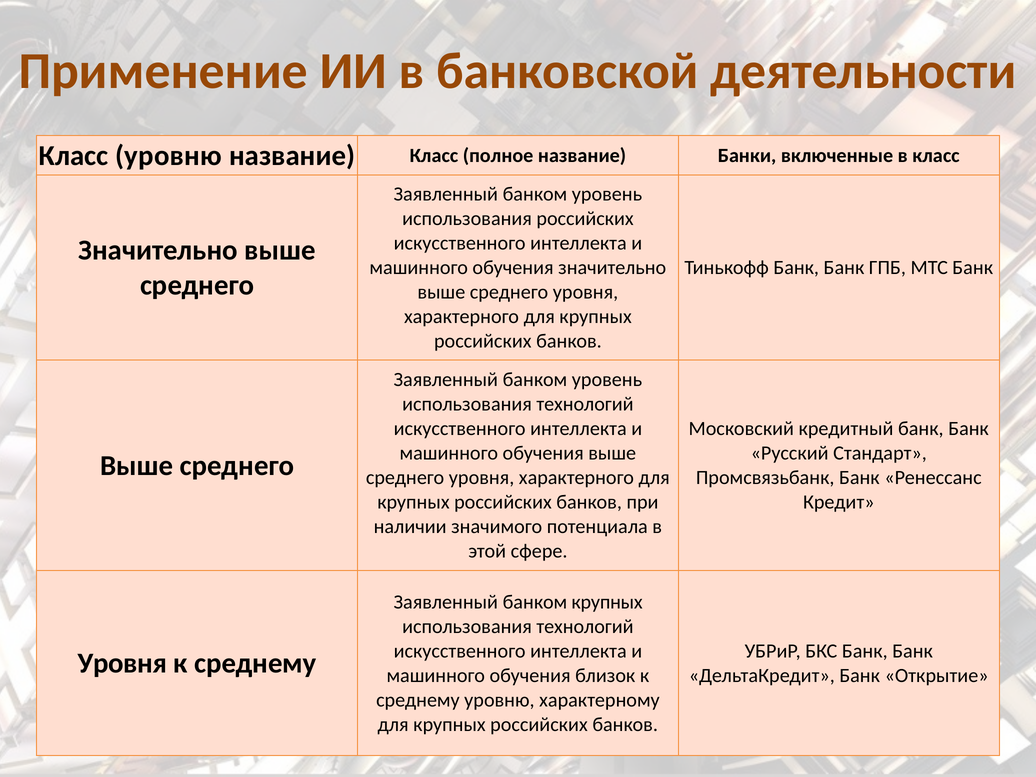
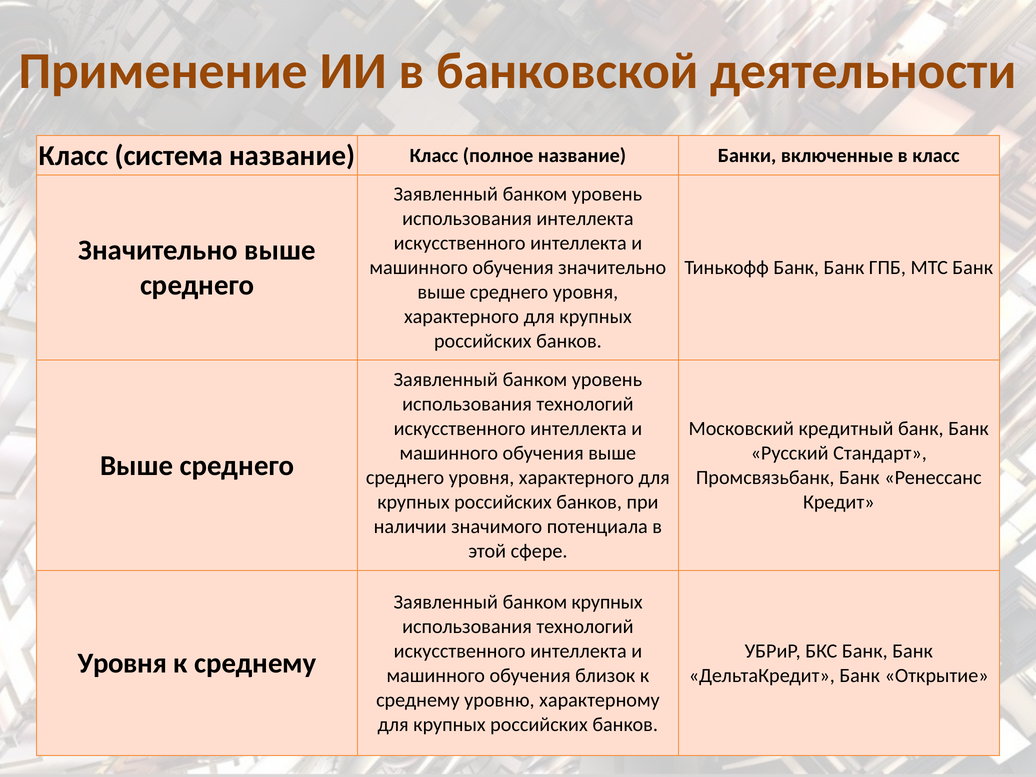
Класс уровню: уровню -> система (169, 156)
использования российских: российских -> интеллекта (585, 219)
